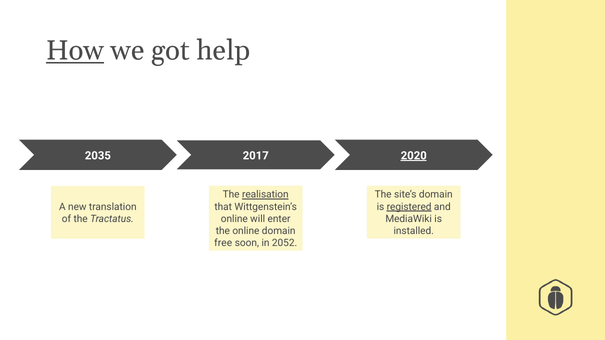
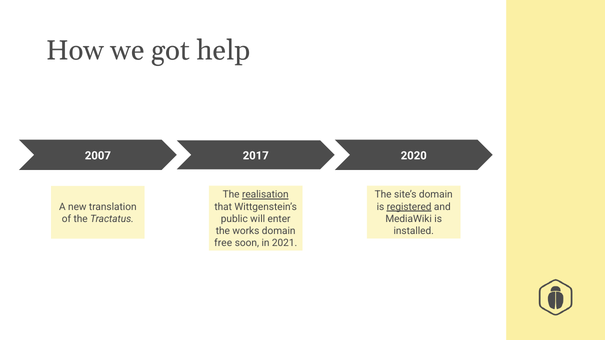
How underline: present -> none (75, 51)
2035: 2035 -> 2007 (98, 156)
2020 underline: present -> none (414, 156)
online: online -> public (234, 219)
the online: online -> works (246, 231)
2052: 2052 -> 2021 (285, 243)
